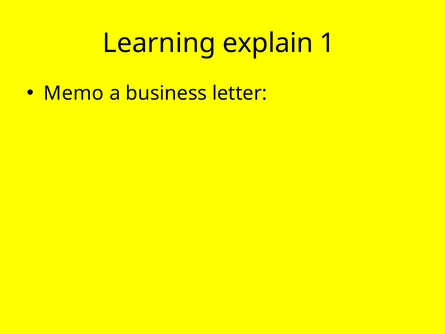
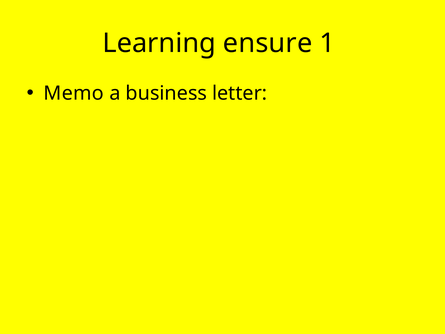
explain: explain -> ensure (268, 43)
